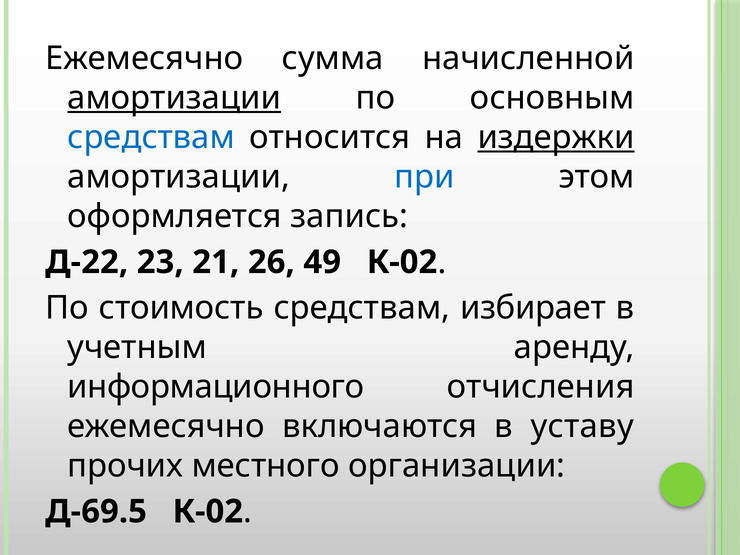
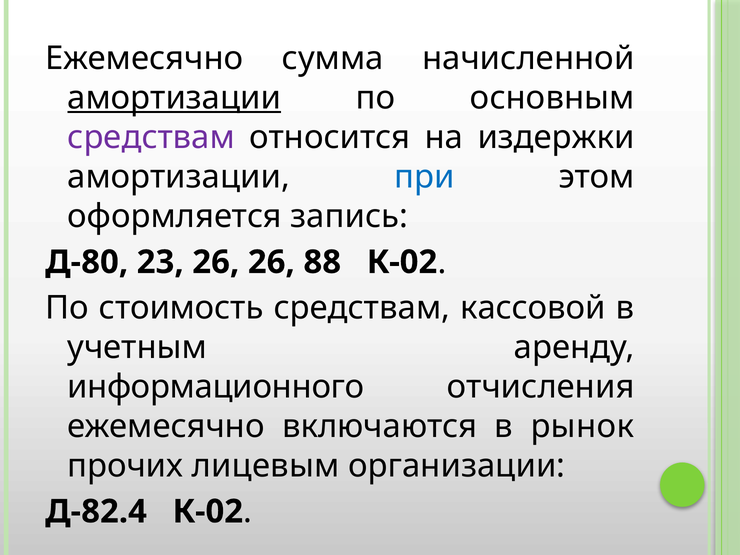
средствам colour: blue -> purple (151, 137)
издержки underline: present -> none (556, 137)
Д-22: Д-22 -> Д-80 (87, 262)
23 21: 21 -> 26 (216, 262)
49: 49 -> 88 (322, 262)
избирает: избирает -> кассовой (533, 308)
уставу: уставу -> рынок (582, 426)
местного: местного -> лицевым (266, 466)
Д-69.5: Д-69.5 -> Д-82.4 (96, 512)
